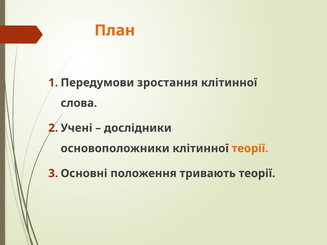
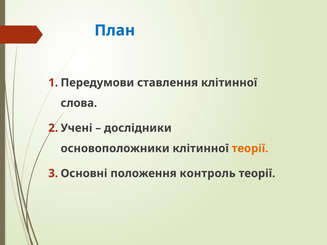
План colour: orange -> blue (115, 30)
зростання: зростання -> ставлення (168, 83)
тривають: тривають -> контроль (208, 174)
